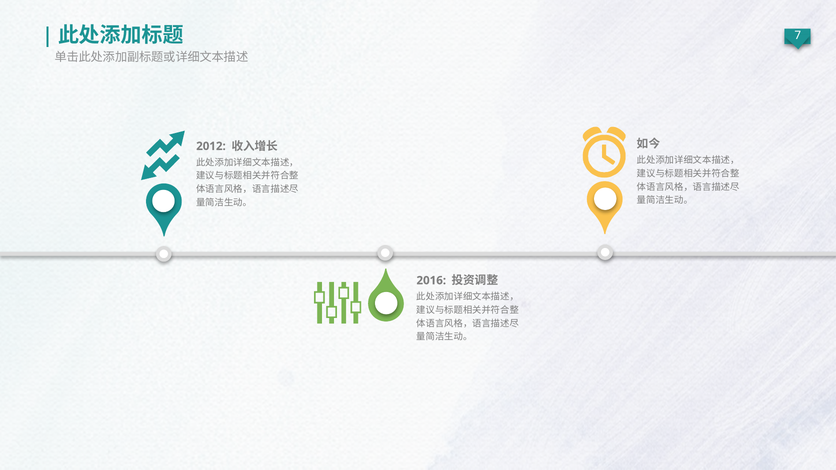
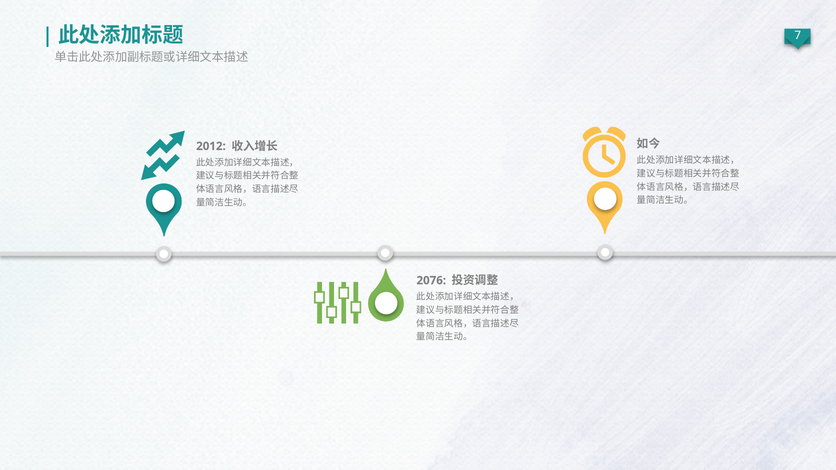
2016: 2016 -> 2076 (431, 281)
